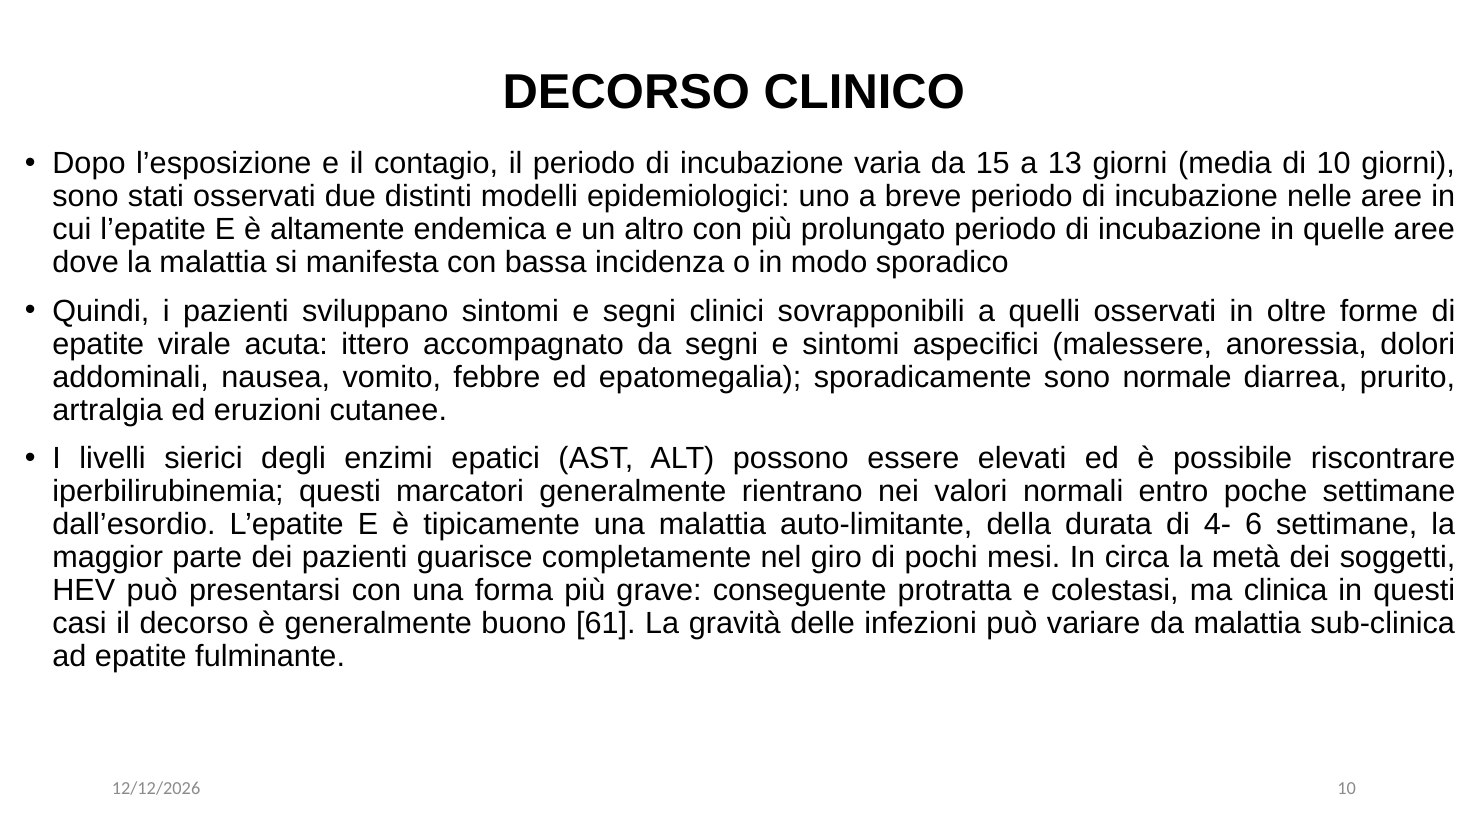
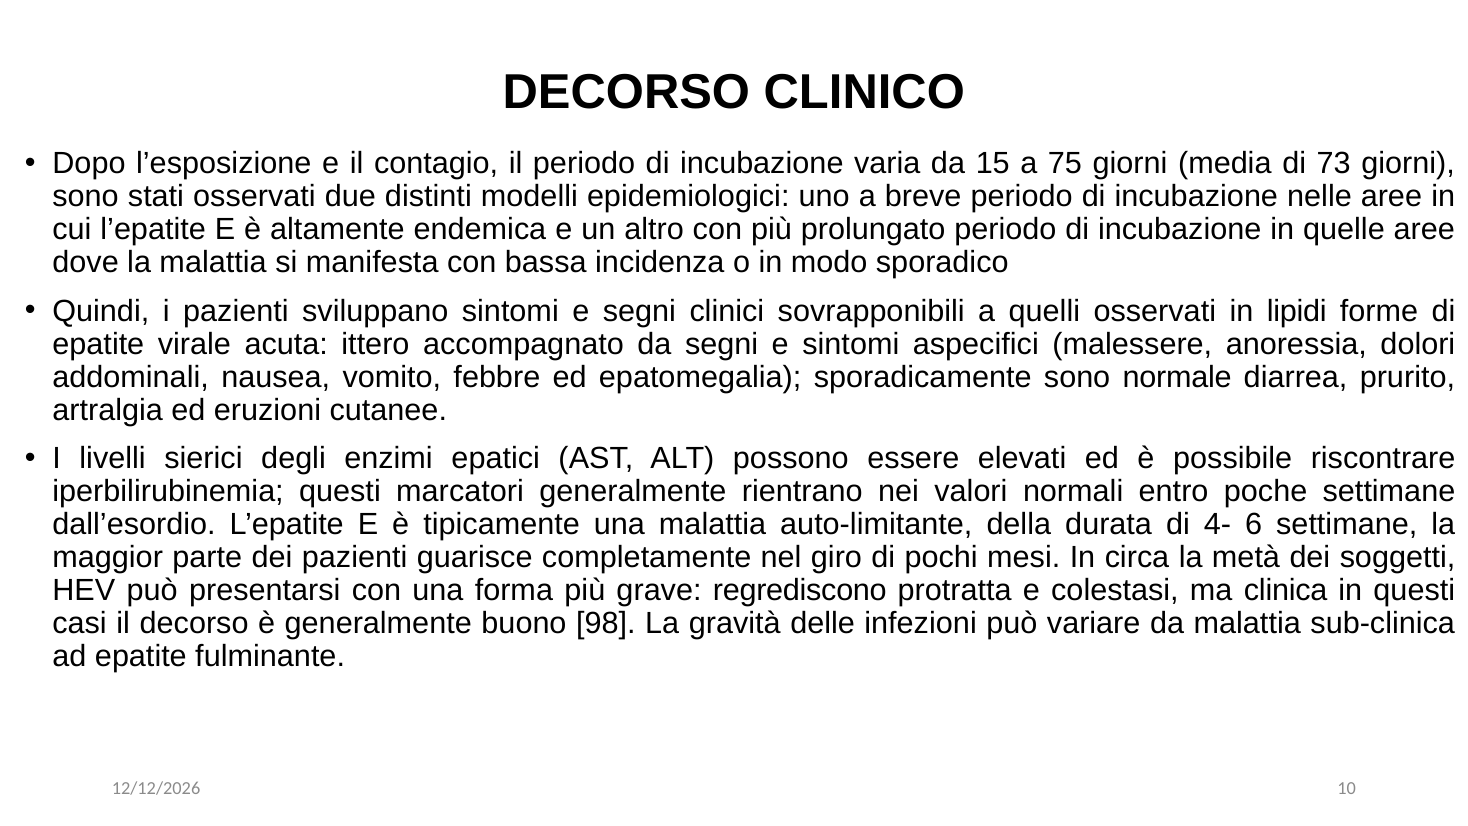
13: 13 -> 75 (1065, 164)
di 10: 10 -> 73 (1334, 164)
oltre: oltre -> lipidi (1297, 311)
conseguente: conseguente -> regrediscono (800, 591)
61: 61 -> 98 (606, 624)
